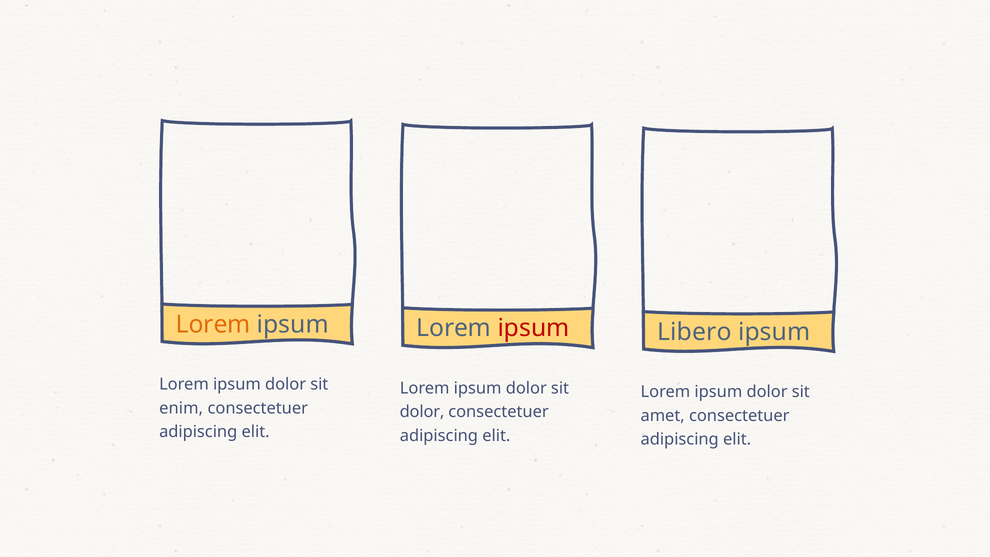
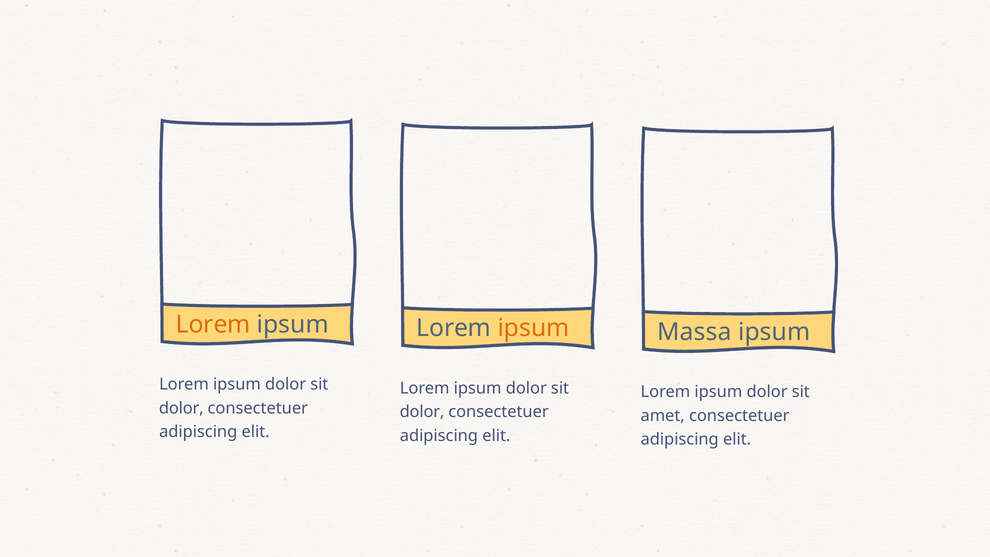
ipsum colour: red -> orange (534, 328)
Libero: Libero -> Massa (694, 332)
enim: enim -> dolor (181, 408)
